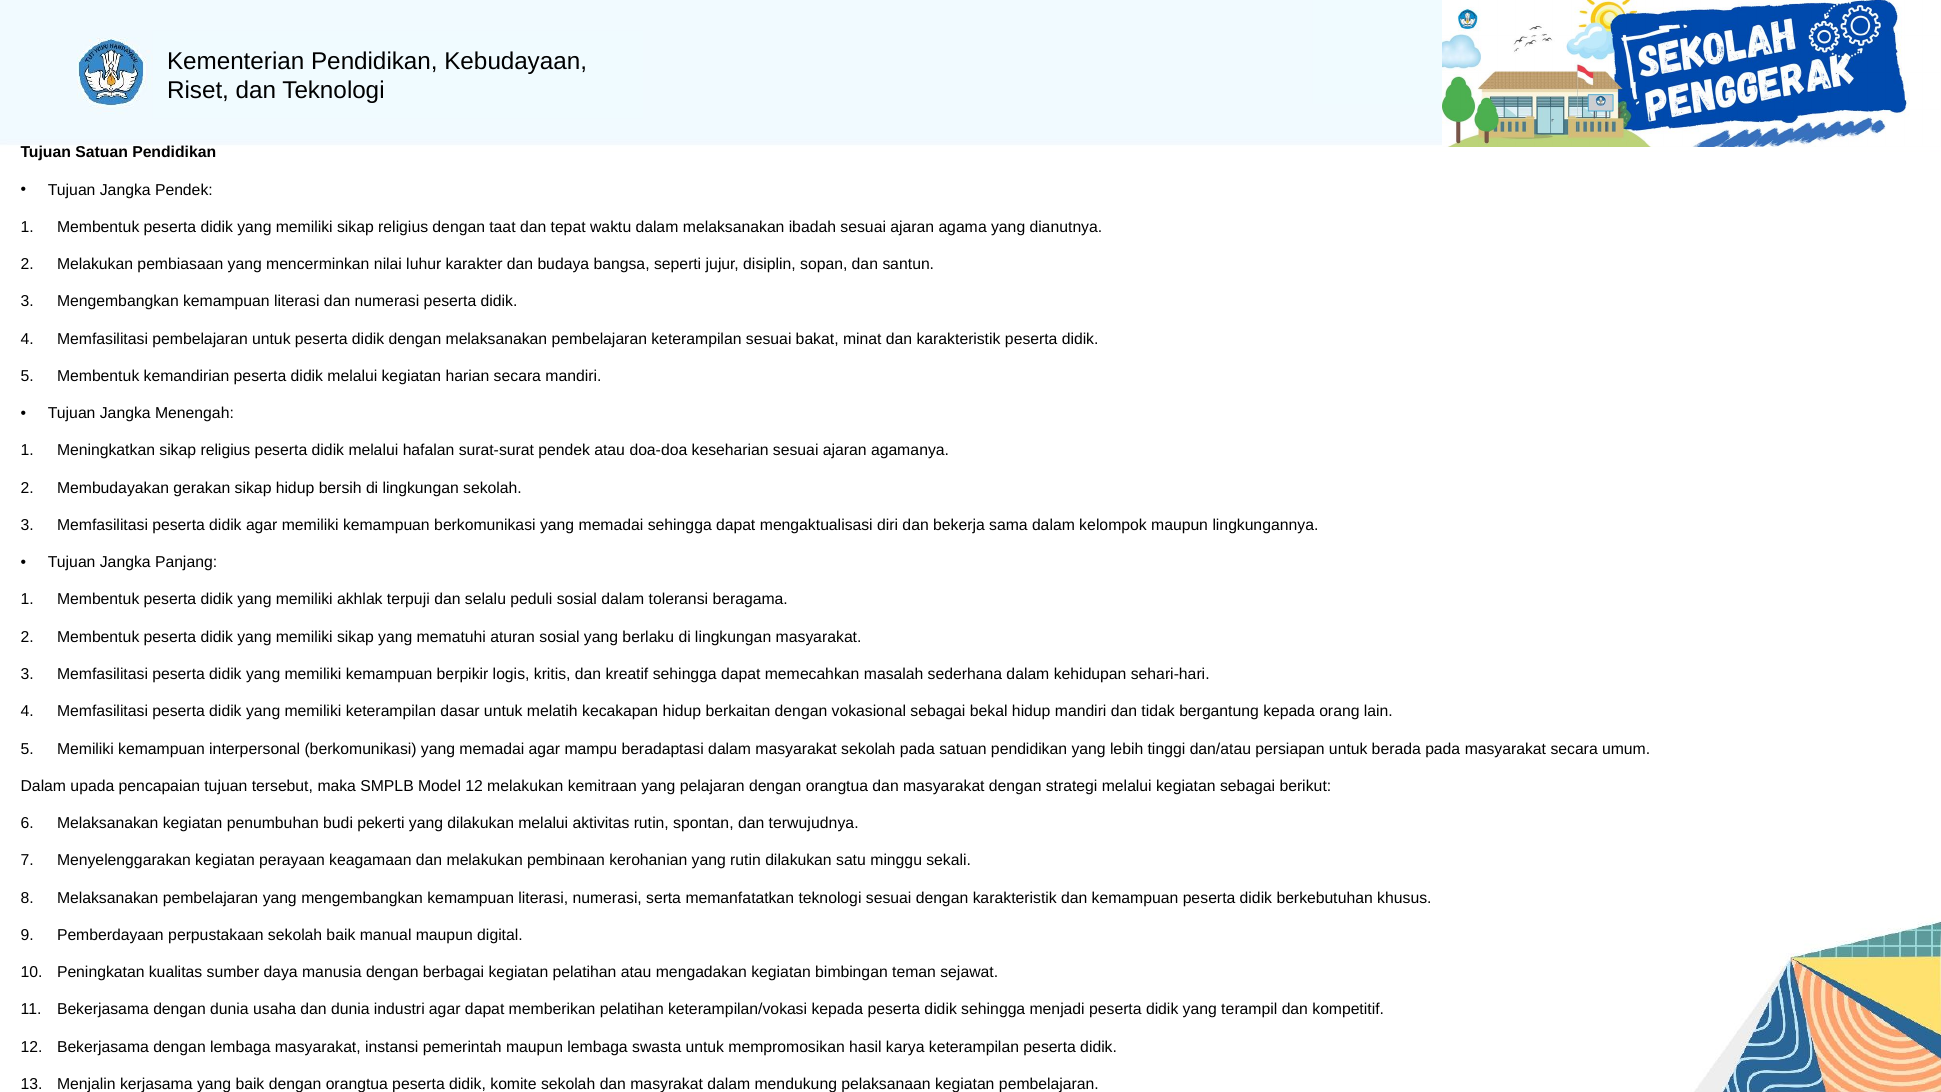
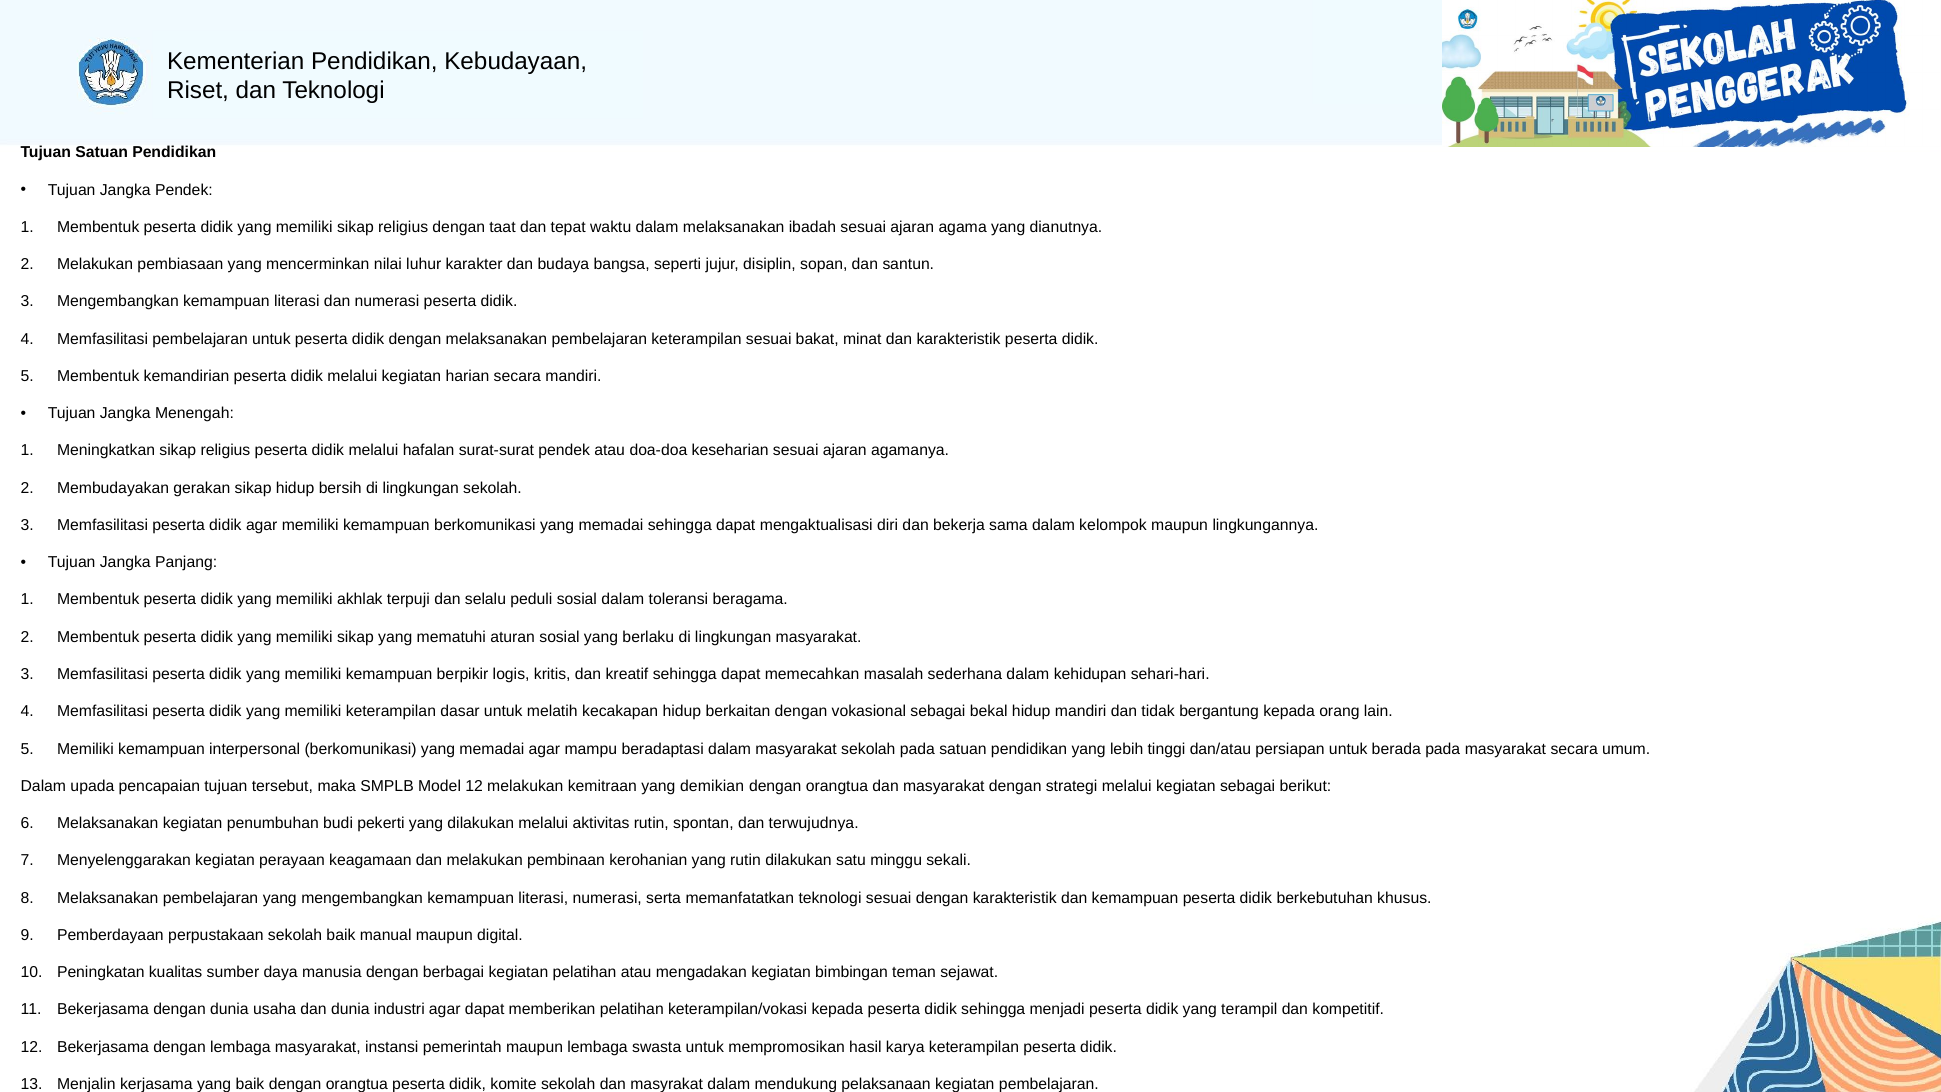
pelajaran: pelajaran -> demikian (712, 786)
